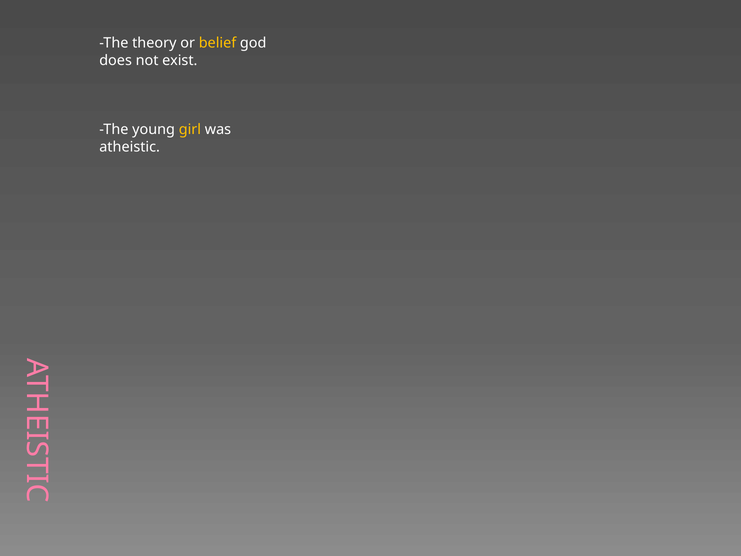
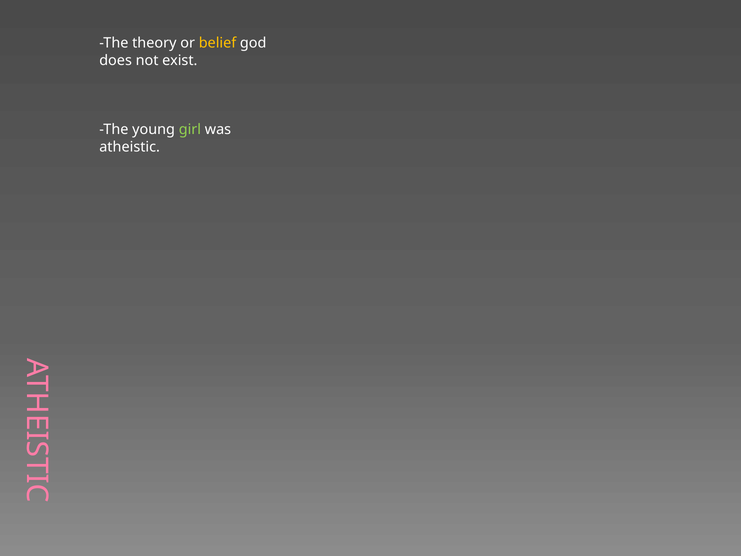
girl colour: yellow -> light green (190, 130)
